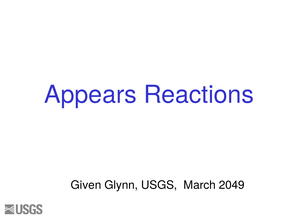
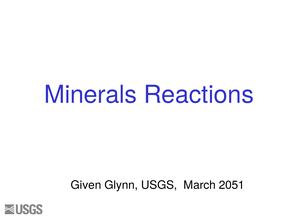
Appears: Appears -> Minerals (91, 95)
2049: 2049 -> 2051 (232, 186)
